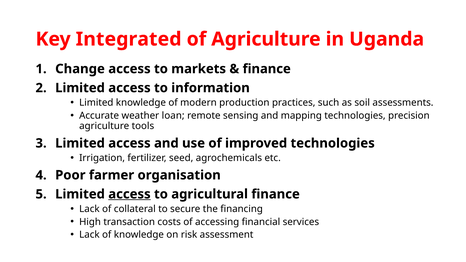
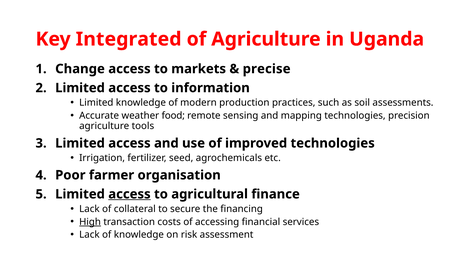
finance: finance -> precise (267, 69)
loan: loan -> food (173, 116)
High underline: none -> present (90, 222)
